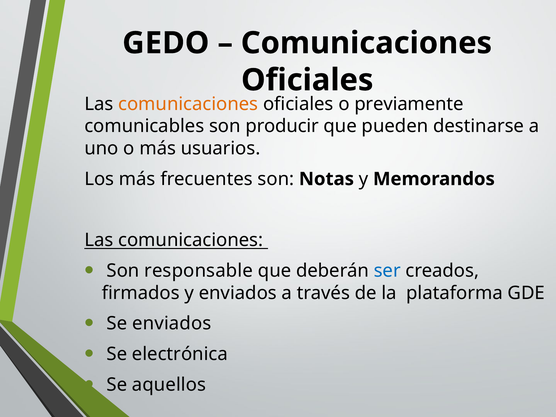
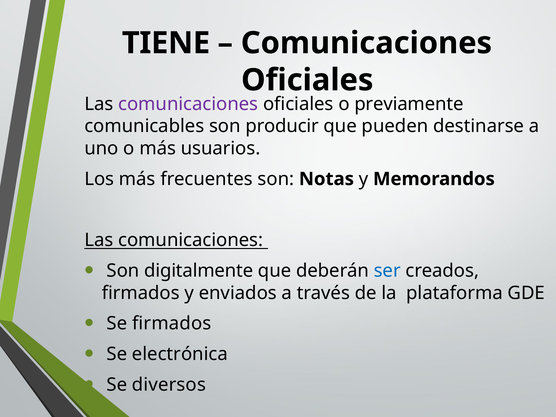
GEDO: GEDO -> TIENE (166, 43)
comunicaciones colour: orange -> purple (188, 104)
responsable: responsable -> digitalmente (199, 271)
Se enviados: enviados -> firmados (172, 324)
aquellos: aquellos -> diversos (169, 385)
